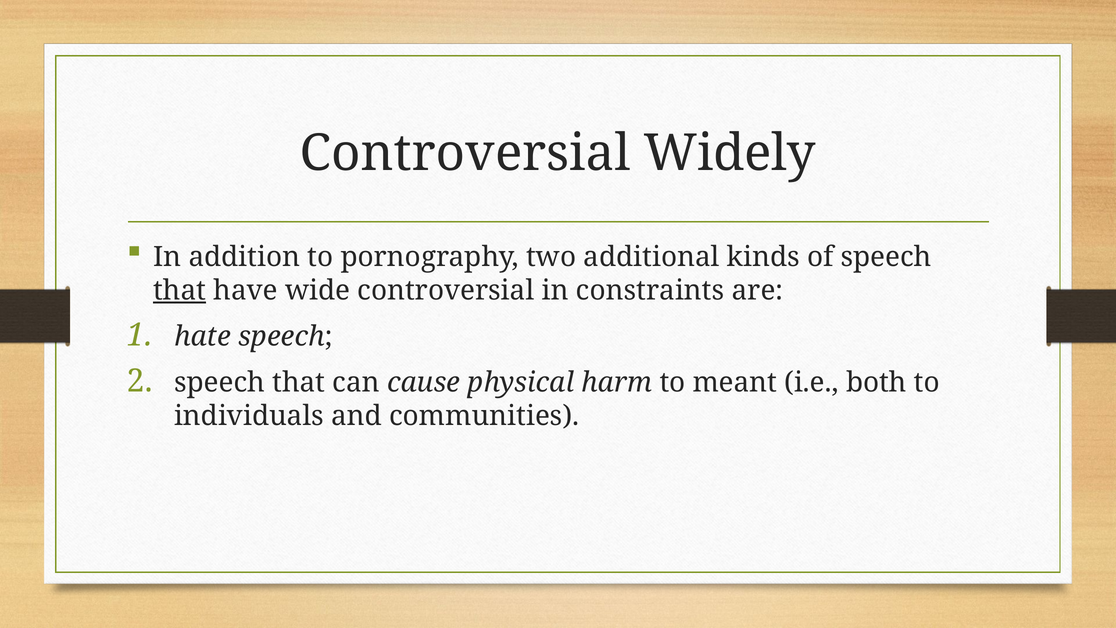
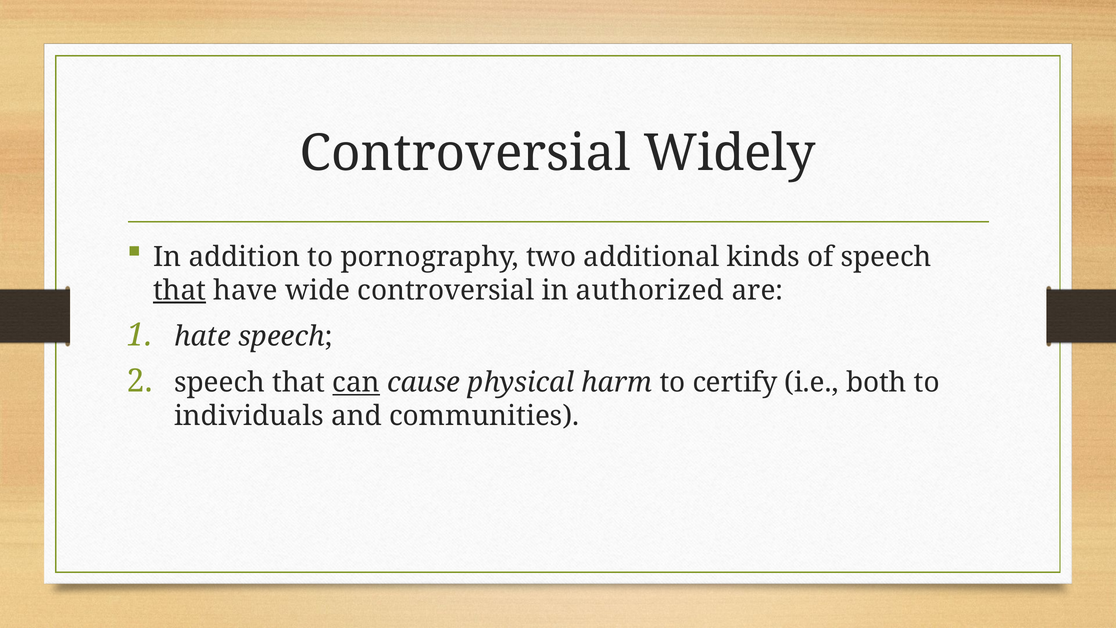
constraints: constraints -> authorized (650, 290)
can underline: none -> present (356, 382)
meant: meant -> certify (735, 382)
